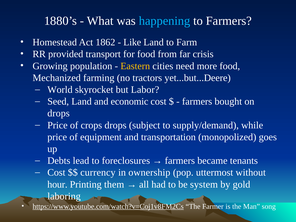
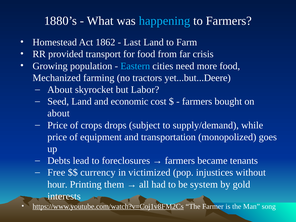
Like: Like -> Last (132, 42)
Eastern colour: yellow -> light blue (135, 66)
World: World -> About (60, 90)
drops: drops -> about (59, 113)
Cost: Cost -> Free (56, 173)
ownership: ownership -> victimized (149, 173)
uttermost: uttermost -> injustices (215, 173)
laboring: laboring -> interests (64, 196)
